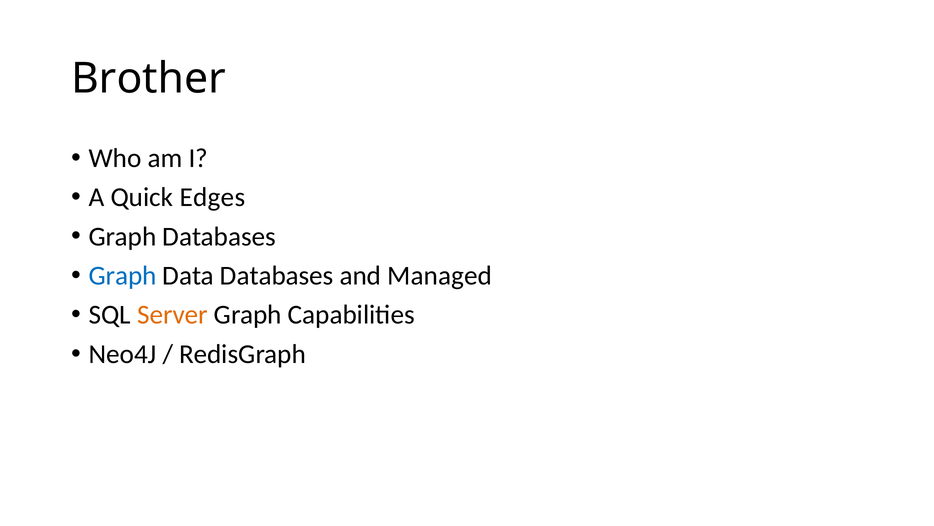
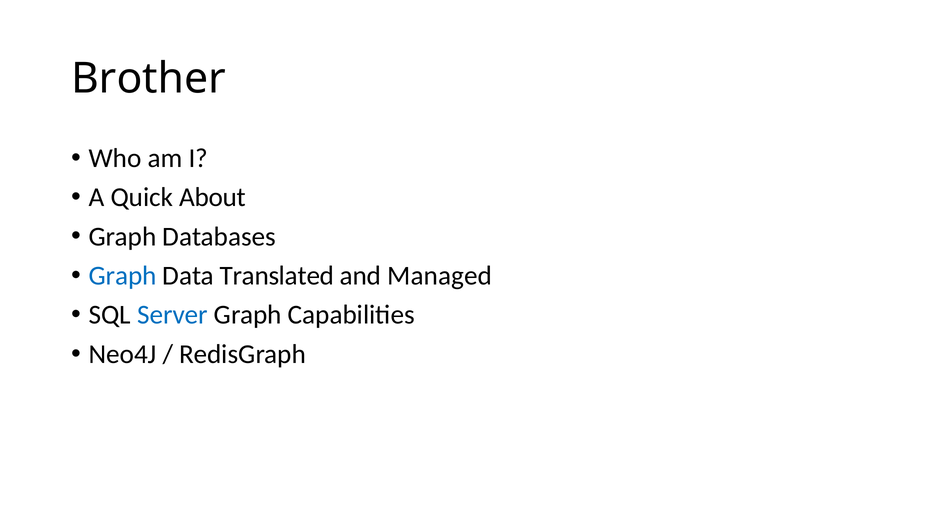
Edges: Edges -> About (213, 197)
Data Databases: Databases -> Translated (277, 275)
Server colour: orange -> blue (172, 315)
